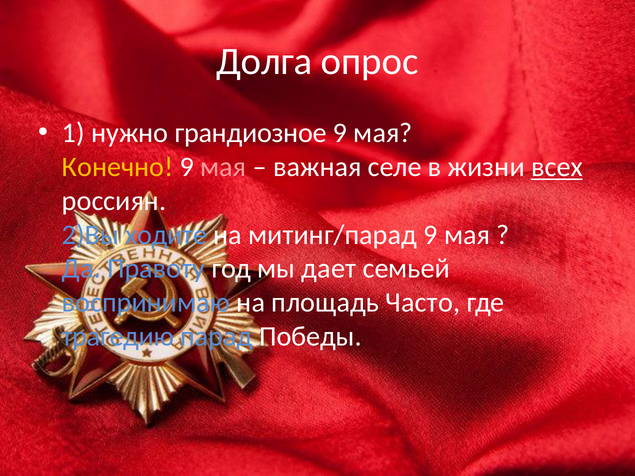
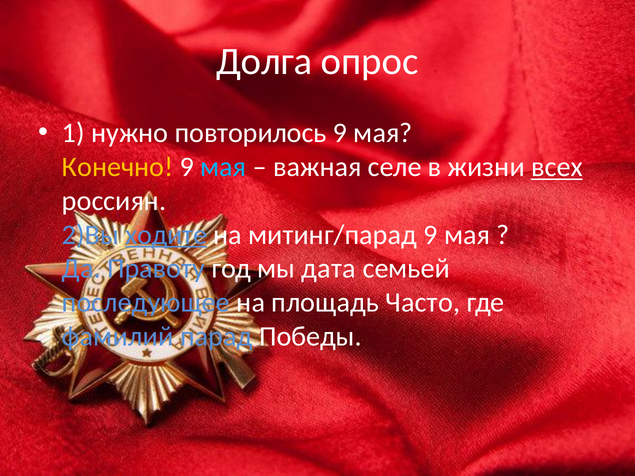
грандиозное: грандиозное -> повторилось (251, 133)
мая colour: pink -> light blue (223, 167)
ходите underline: none -> present (166, 235)
дает: дает -> дата (329, 269)
воспринимаю: воспринимаю -> последующее (146, 303)
трагедию: трагедию -> фамилий (118, 336)
